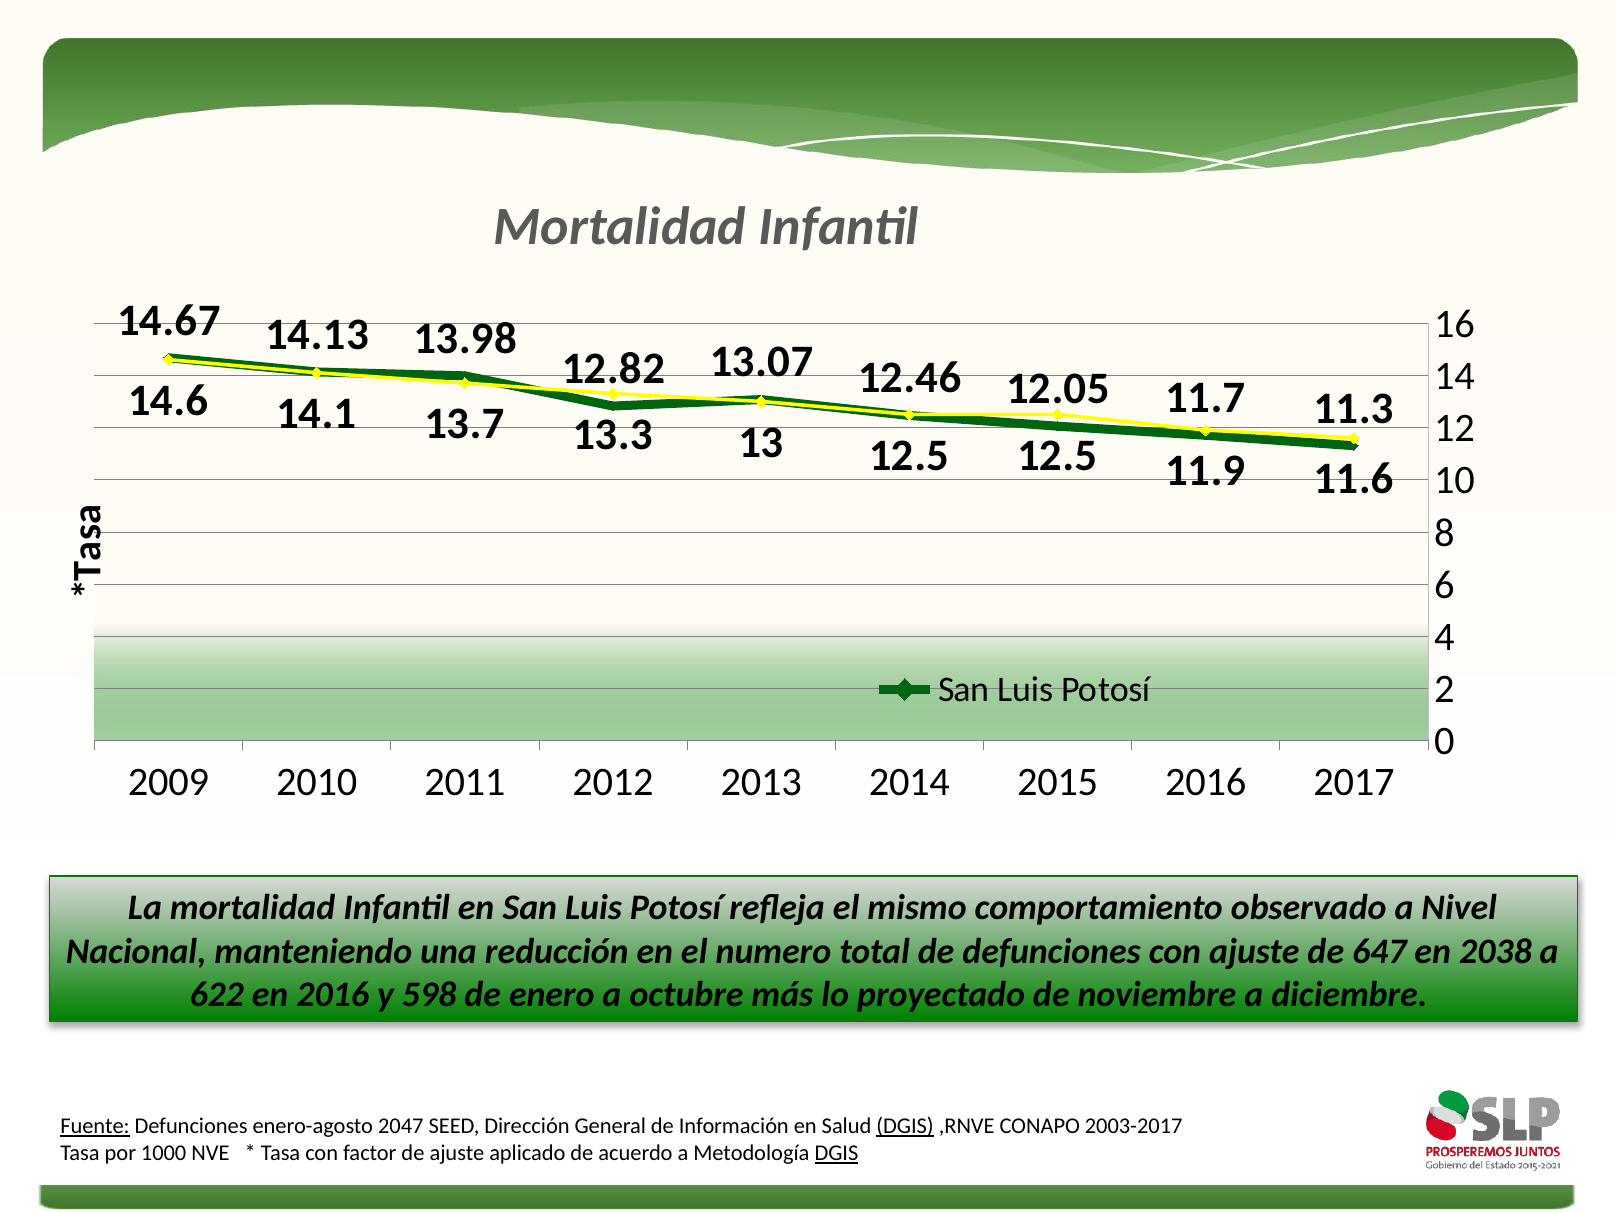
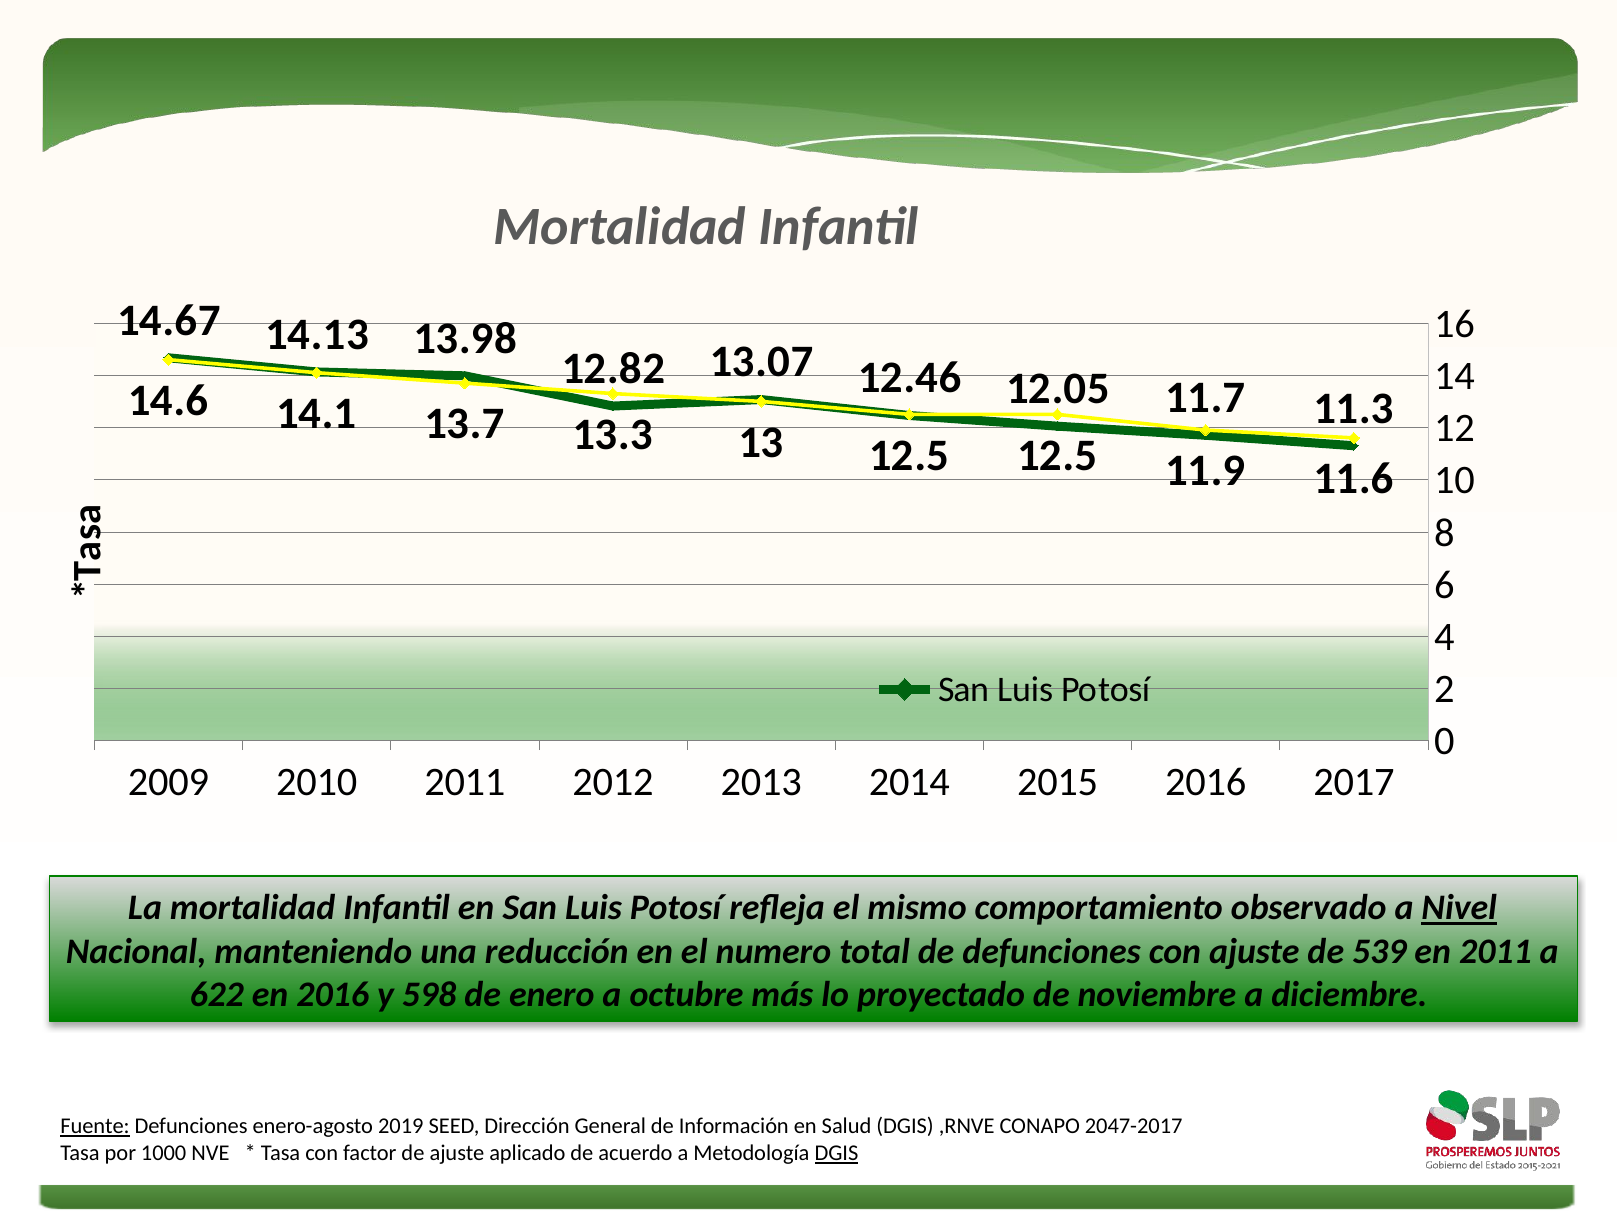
Nivel underline: none -> present (1459, 908)
647: 647 -> 539 (1379, 951)
en 2038: 2038 -> 2011 (1495, 951)
2047: 2047 -> 2019 (401, 1126)
DGIS underline: present -> none (905, 1126)
2003-2017: 2003-2017 -> 2047-2017 (1134, 1126)
